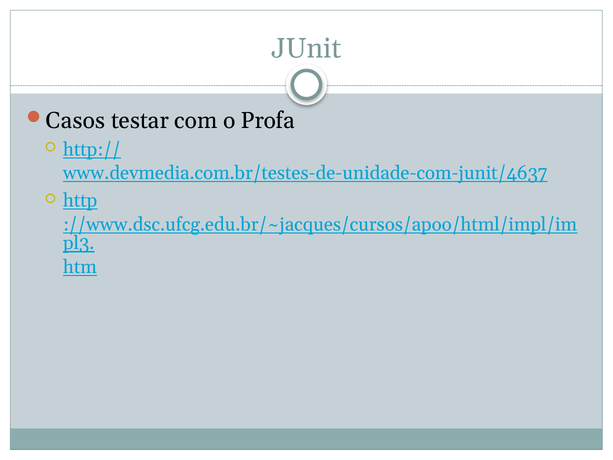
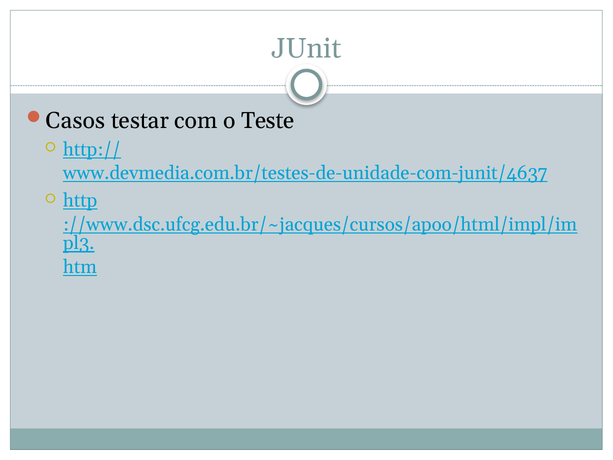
Profa: Profa -> Teste (268, 121)
